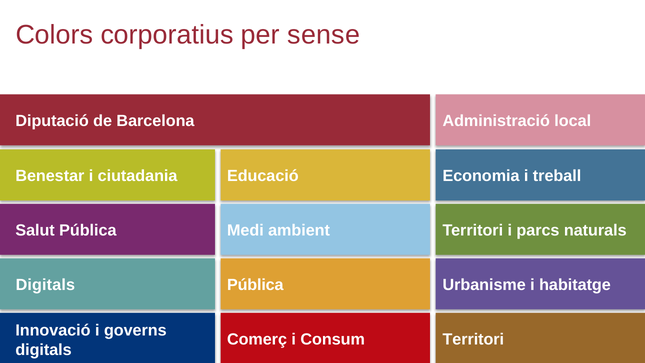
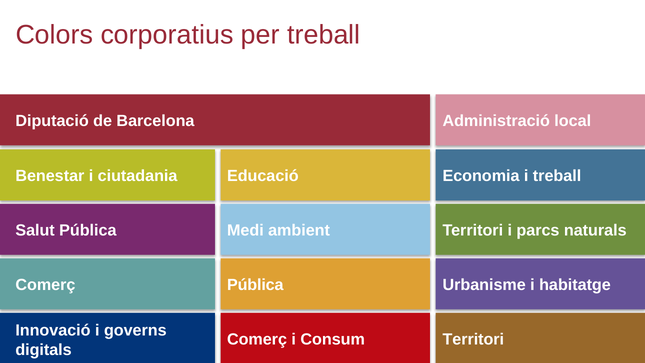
per sense: sense -> treball (324, 35)
Digitals: Digitals -> Comerç (45, 285)
